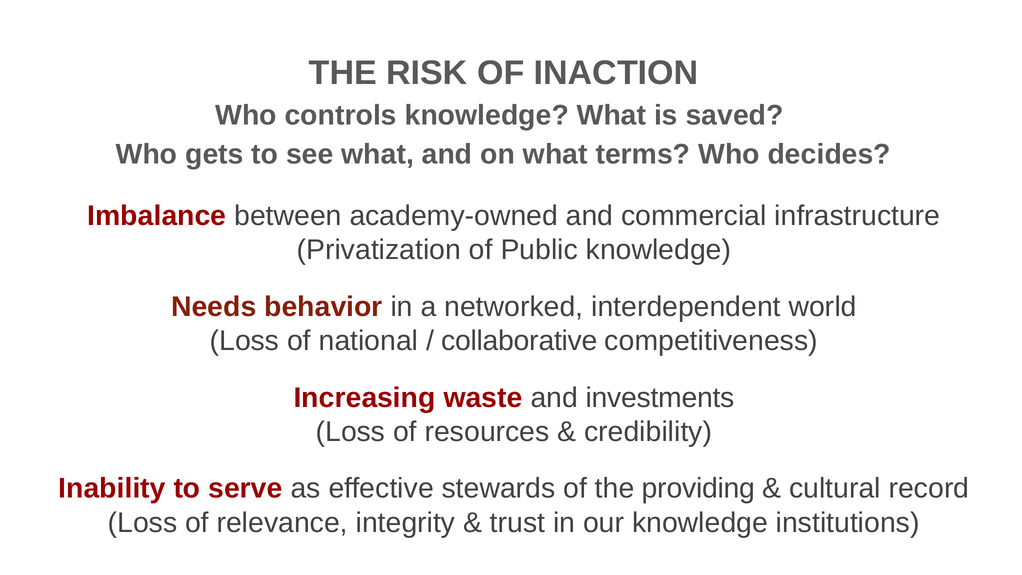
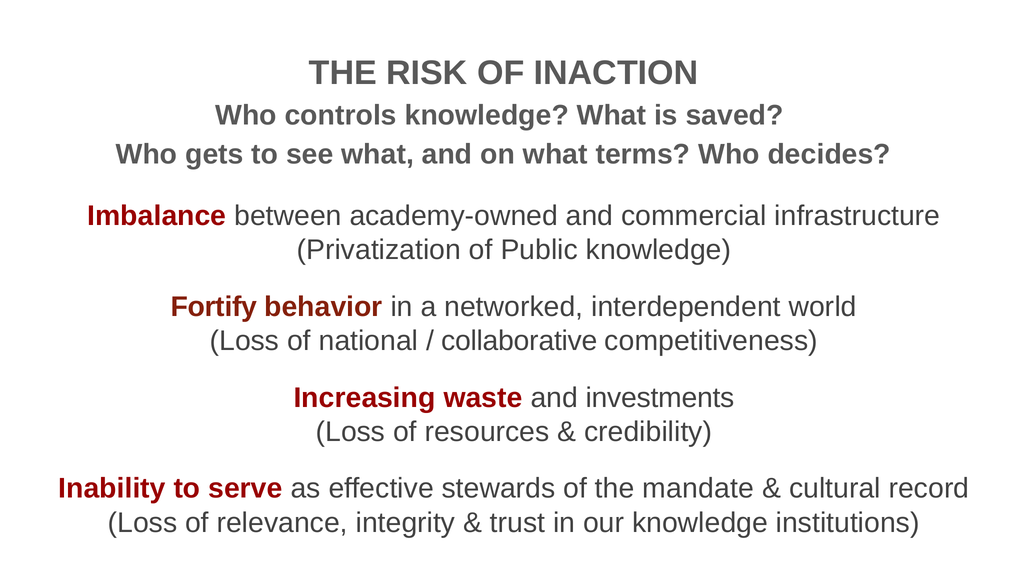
Needs: Needs -> Fortify (214, 307)
providing: providing -> mandate (698, 489)
